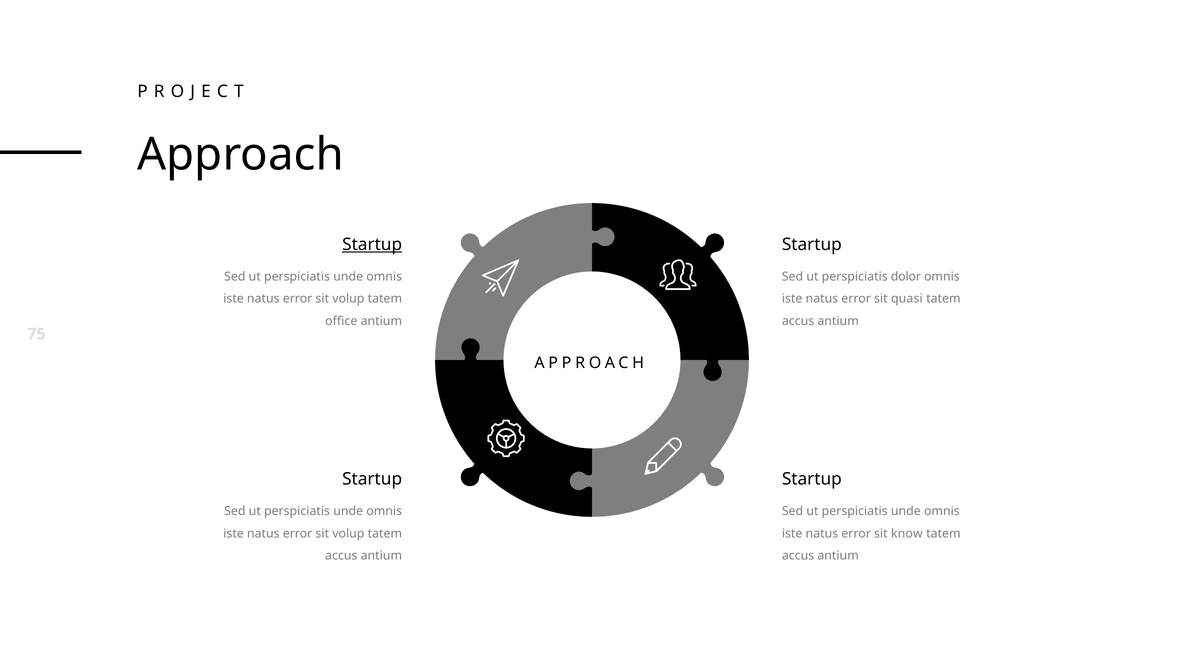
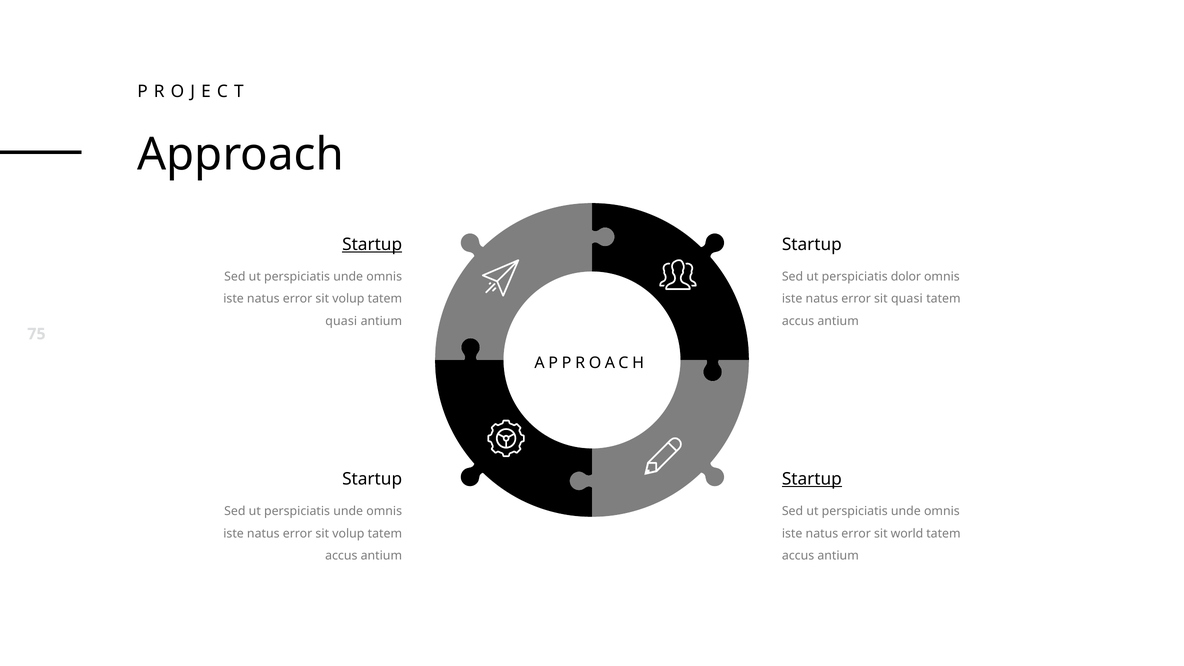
office: office -> quasi (341, 321)
Startup underline: none -> present (812, 479)
know: know -> world (907, 533)
